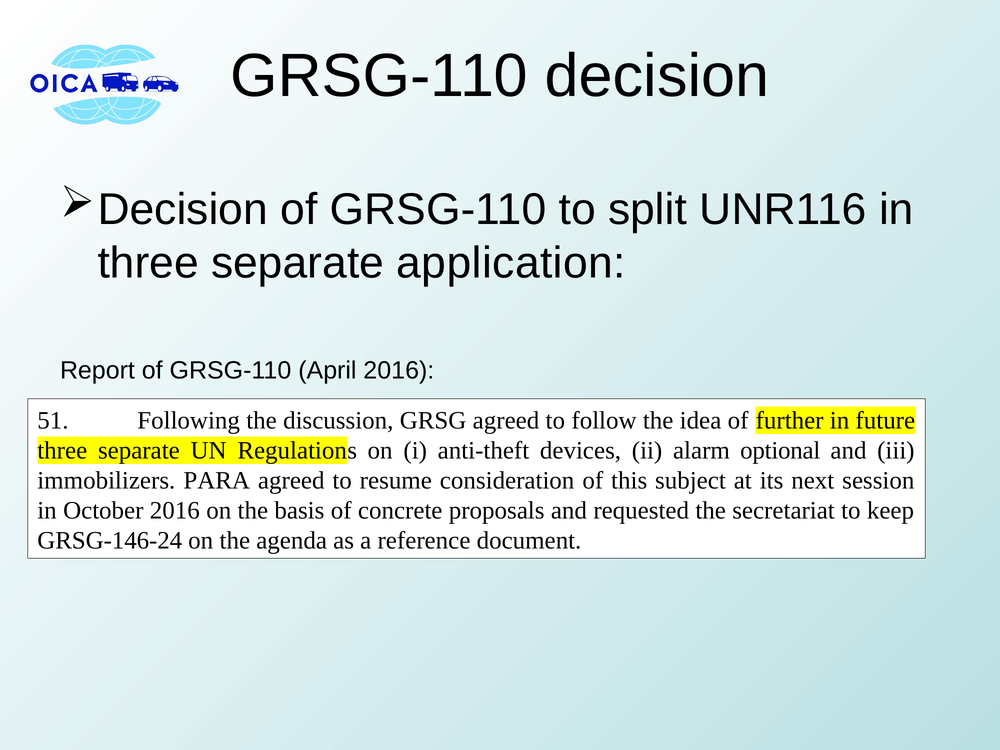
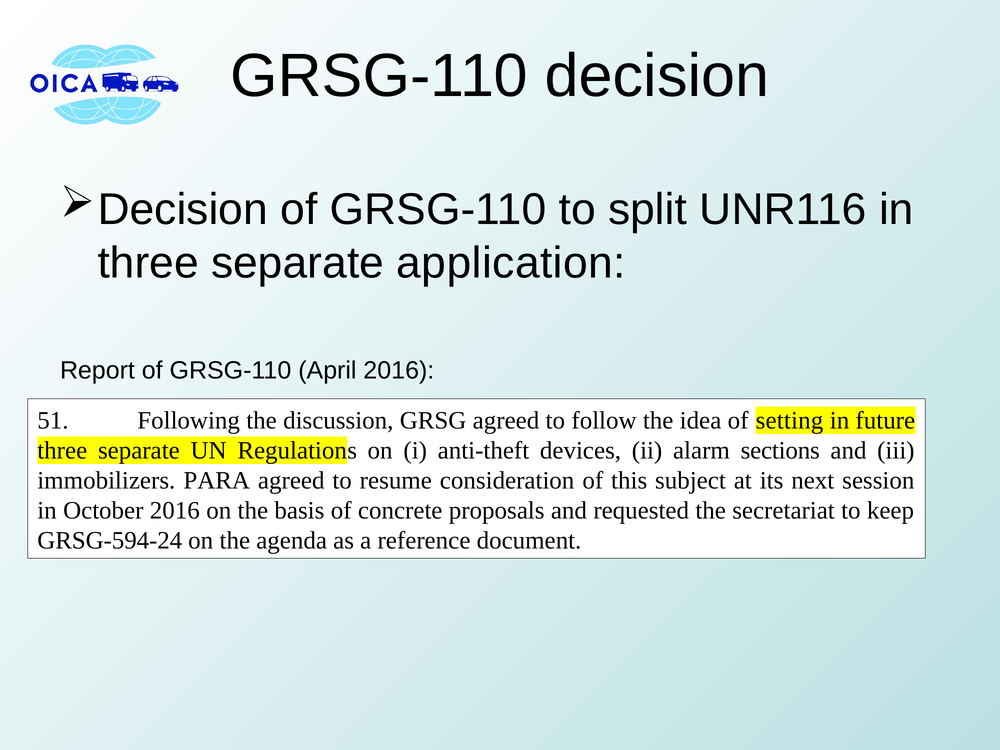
further: further -> setting (789, 420)
optional: optional -> sections (780, 450)
GRSG-146-24: GRSG-146-24 -> GRSG-594-24 (110, 540)
